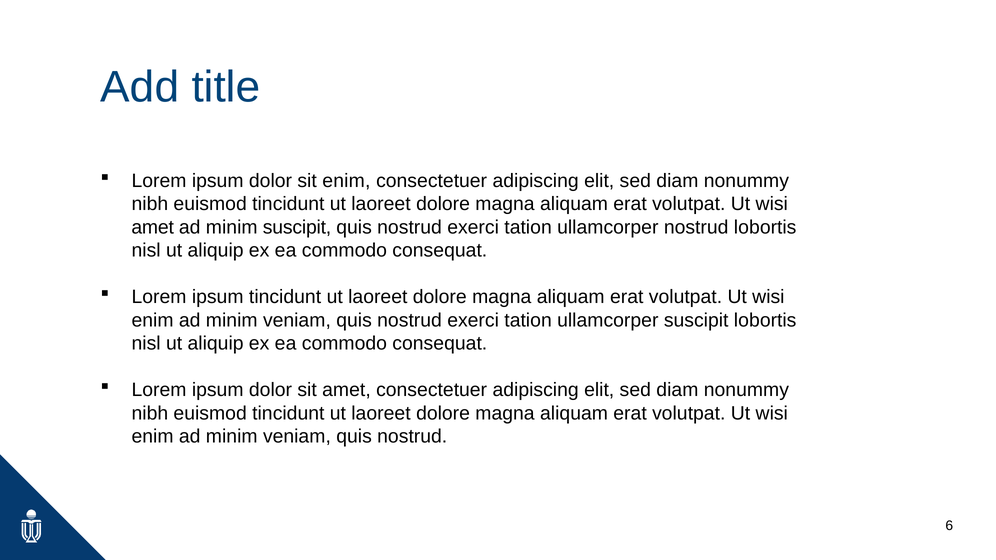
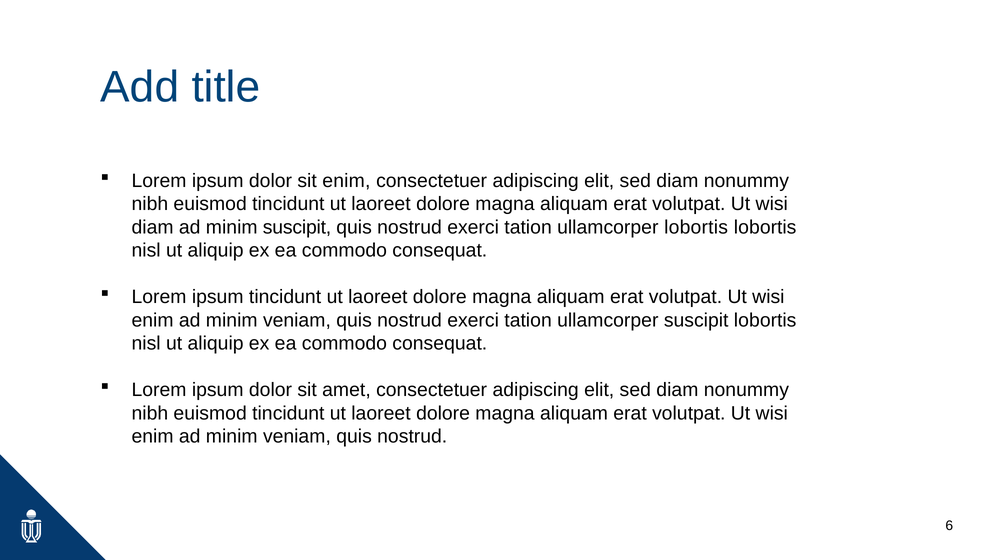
amet: amet -> diam (153, 227)
ullamcorper nostrud: nostrud -> lobortis (696, 227)
